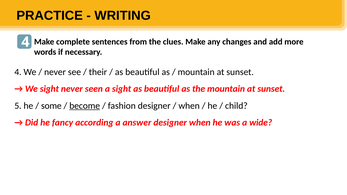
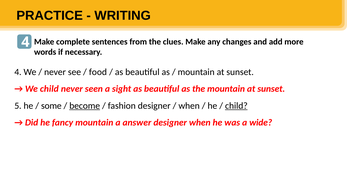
their: their -> food (98, 72)
We sight: sight -> child (49, 89)
child underline: none -> present (236, 106)
fancy according: according -> mountain (94, 123)
